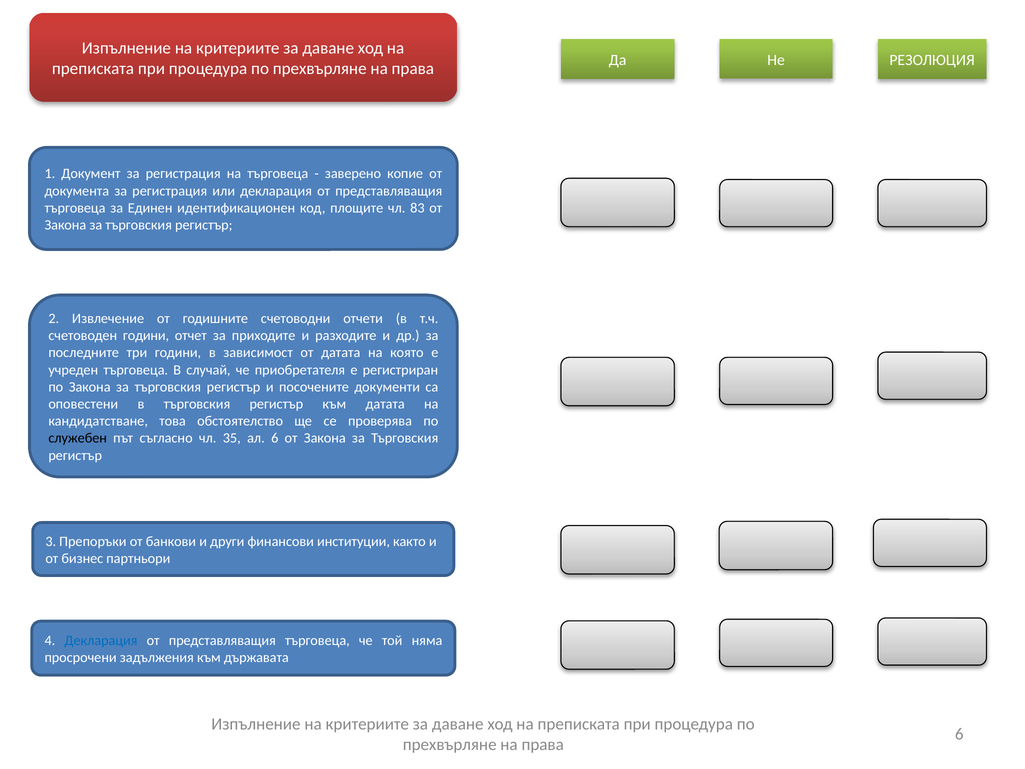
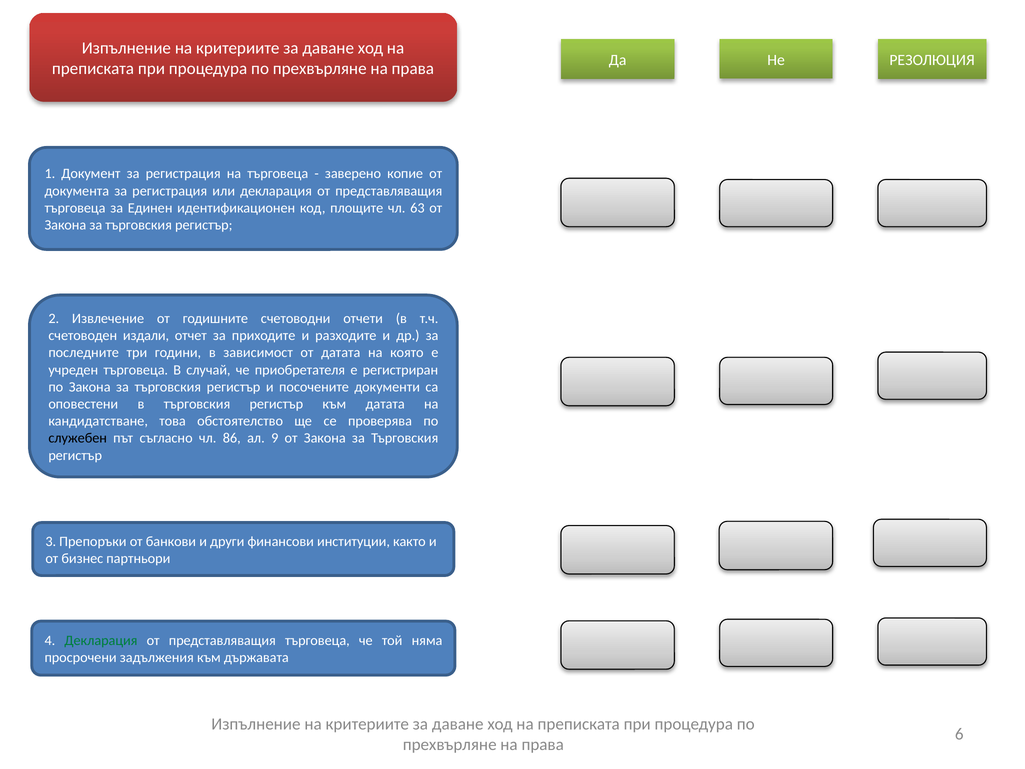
83: 83 -> 63 (417, 208)
счетоводен години: години -> издали (146, 335)
35: 35 -> 86 (232, 438)
ал 6: 6 -> 9 (275, 438)
Декларация colour: blue -> green (101, 640)
